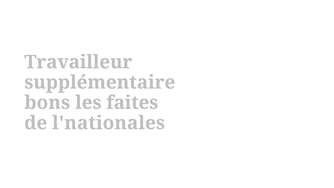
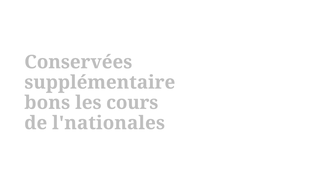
Travailleur: Travailleur -> Conservées (78, 62)
faites: faites -> cours (132, 103)
